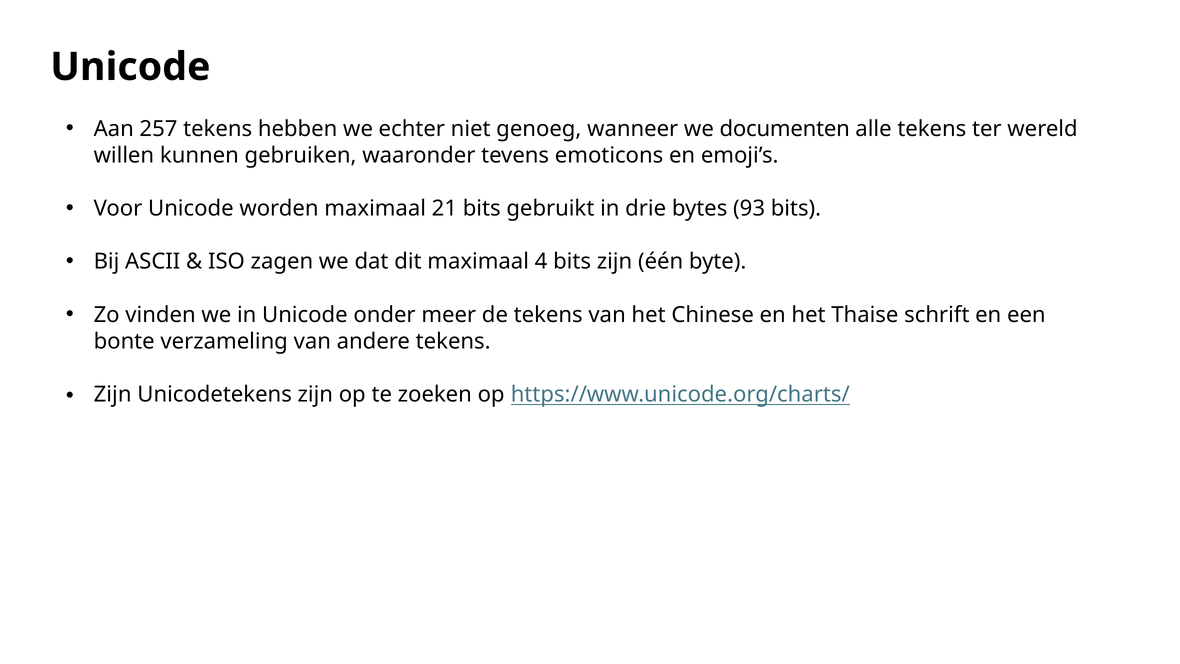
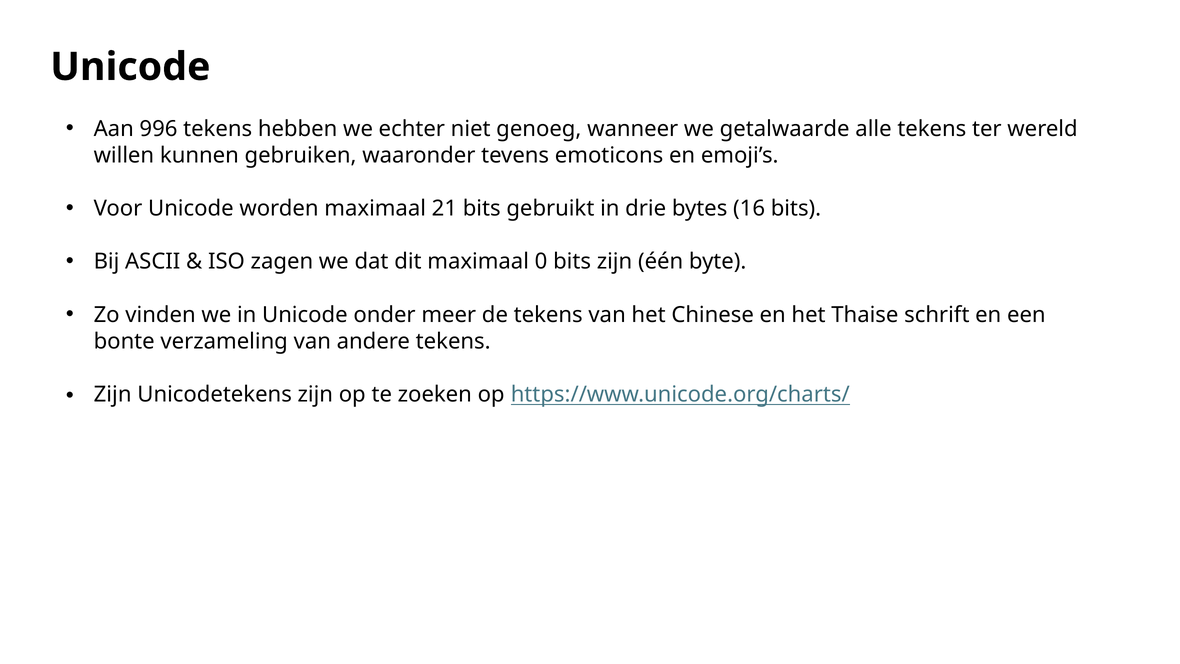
257: 257 -> 996 (158, 129)
documenten: documenten -> getalwaarde (785, 129)
93: 93 -> 16 (749, 208)
4: 4 -> 0 (541, 262)
